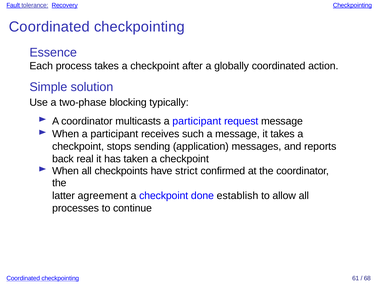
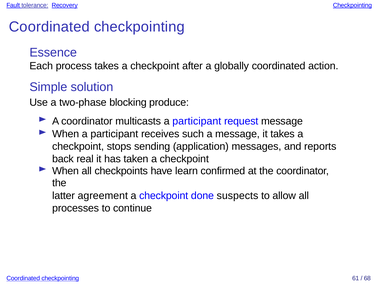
typically: typically -> produce (169, 102)
strict: strict -> learn (186, 171)
establish: establish -> suspects (237, 196)
